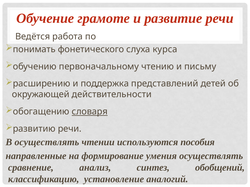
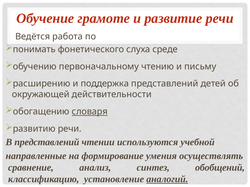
курса: курса -> среде (165, 49)
В осуществлять: осуществлять -> представлений (47, 143)
пособия: пособия -> учебной (198, 143)
аналогий underline: none -> present (167, 180)
